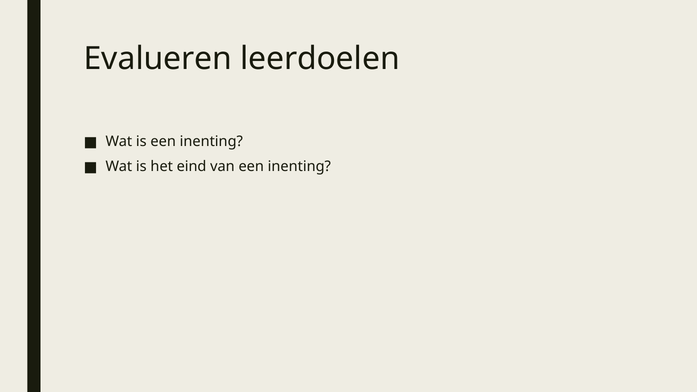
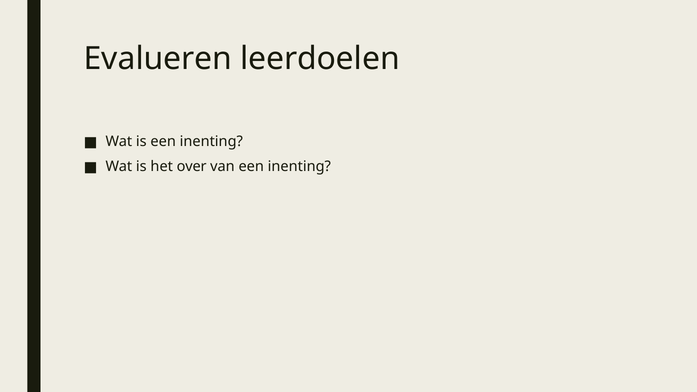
eind: eind -> over (192, 167)
